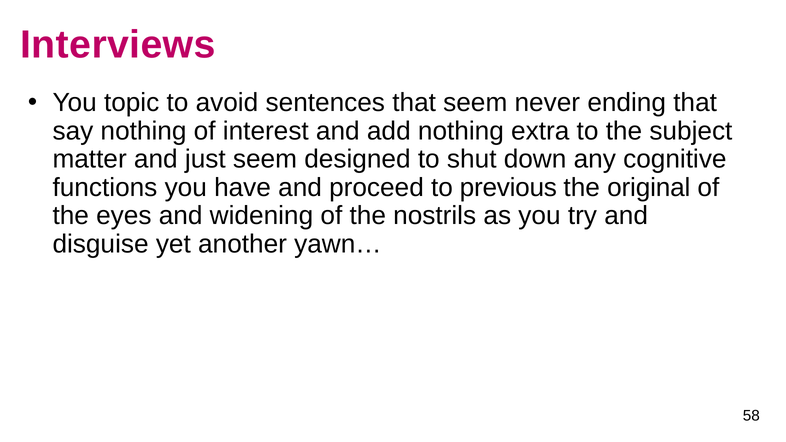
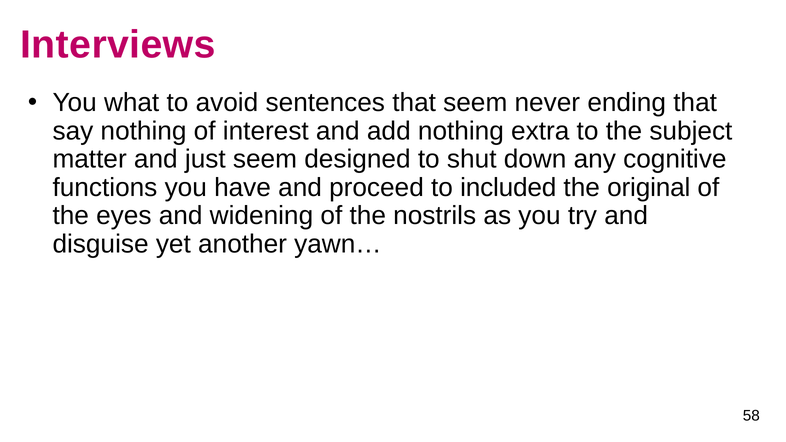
topic: topic -> what (132, 103)
previous: previous -> included (508, 188)
